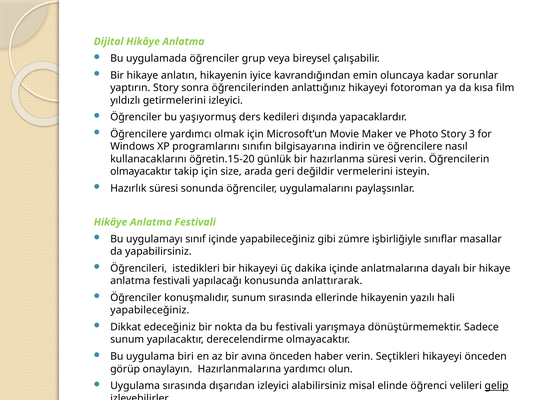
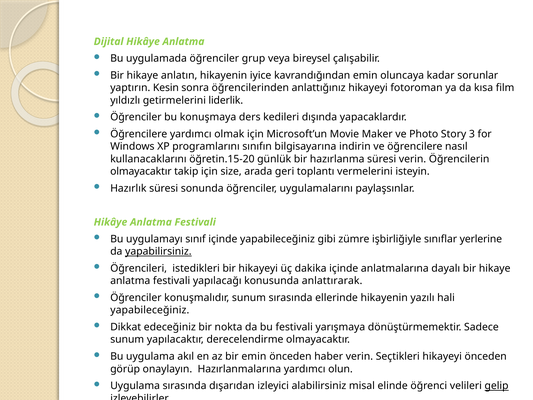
yaptırın Story: Story -> Kesin (166, 88)
getirmelerini izleyici: izleyici -> liderlik (226, 100)
yaşıyormuş: yaşıyormuş -> konuşmaya (208, 117)
değildir: değildir -> toplantı (316, 171)
masallar: masallar -> yerlerine (481, 239)
yapabilirsiniz underline: none -> present (158, 251)
biri: biri -> akıl (186, 356)
bir avına: avına -> emin (254, 356)
